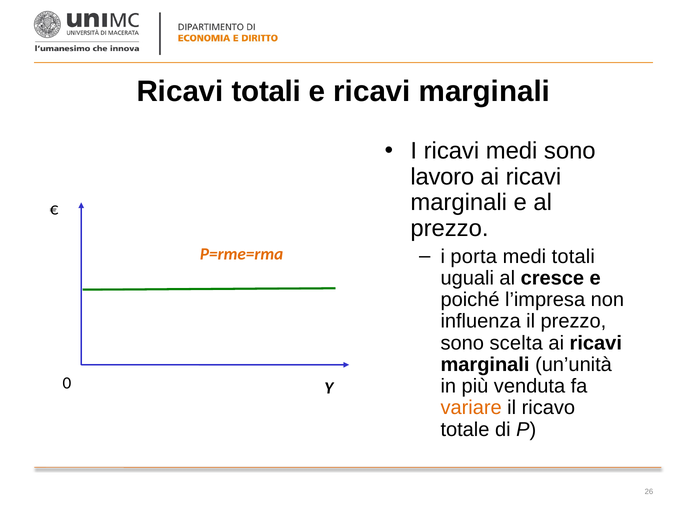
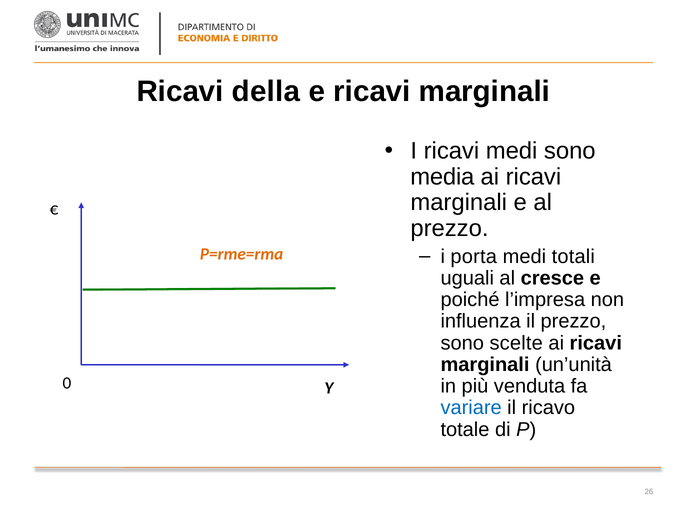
Ricavi totali: totali -> della (266, 92)
lavoro: lavoro -> media (442, 177)
scelta: scelta -> scelte (516, 343)
variare colour: orange -> blue (471, 408)
